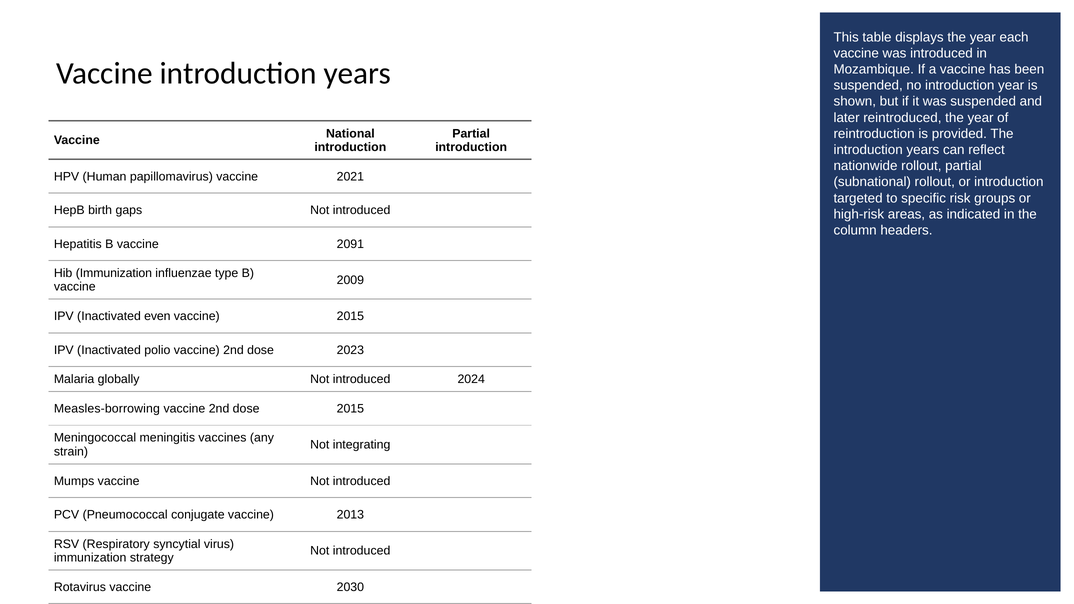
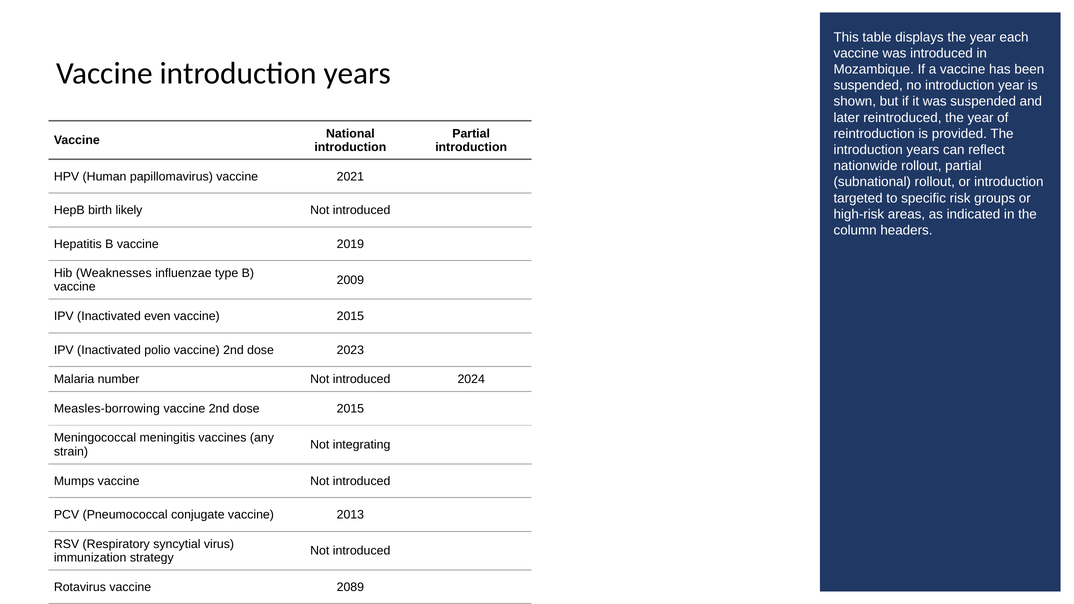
gaps: gaps -> likely (129, 210)
2091: 2091 -> 2019 (350, 244)
Hib Immunization: Immunization -> Weaknesses (114, 273)
globally: globally -> number (119, 379)
2030: 2030 -> 2089 (350, 587)
